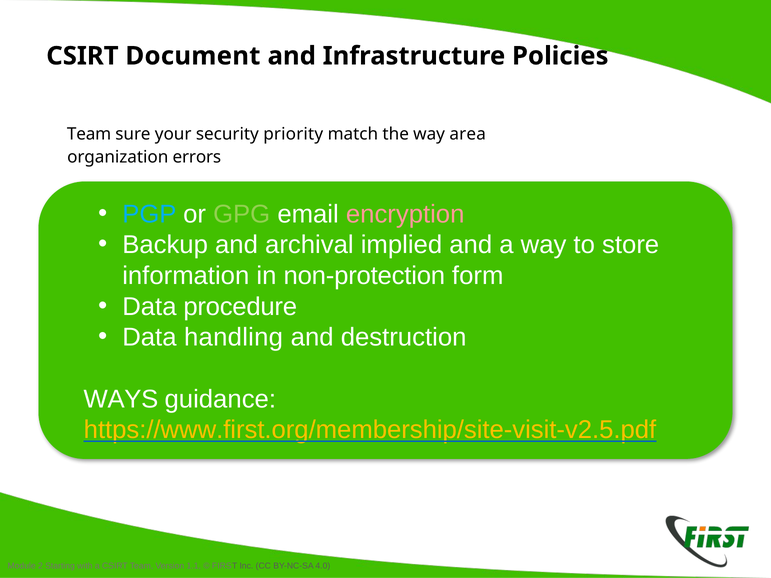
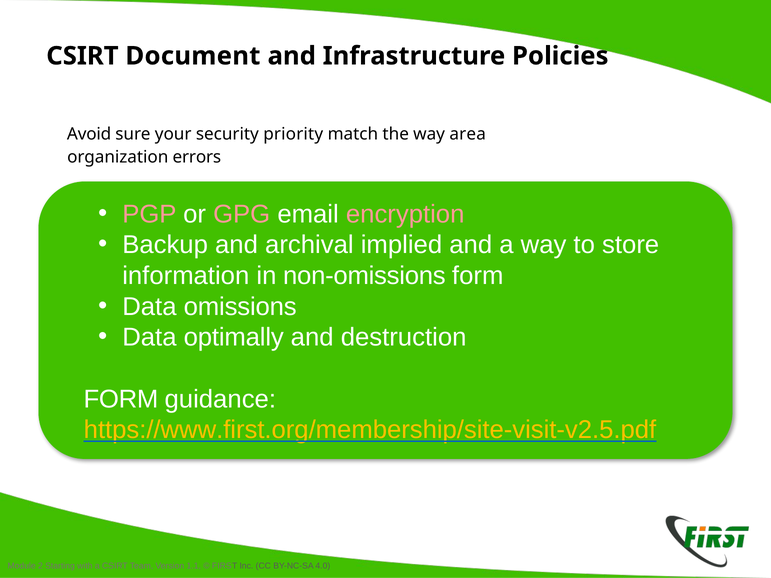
Team: Team -> Avoid (89, 134)
PGP colour: light blue -> pink (149, 214)
GPG colour: light green -> pink (242, 214)
non-protection: non-protection -> non-omissions (364, 276)
procedure: procedure -> omissions (240, 307)
handling: handling -> optimally (234, 338)
WAYS: WAYS -> FORM (121, 399)
